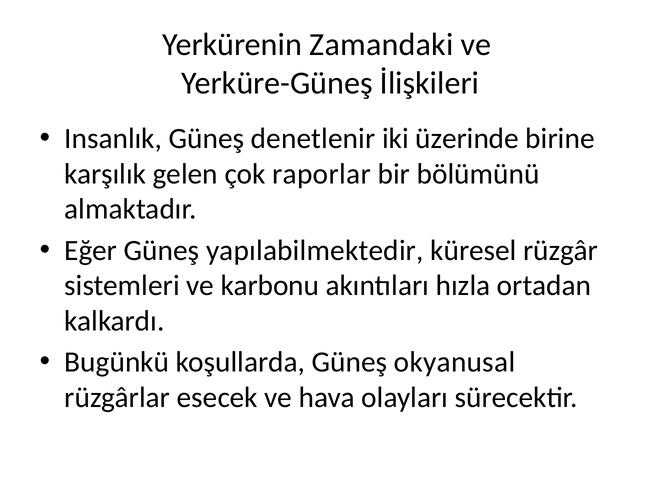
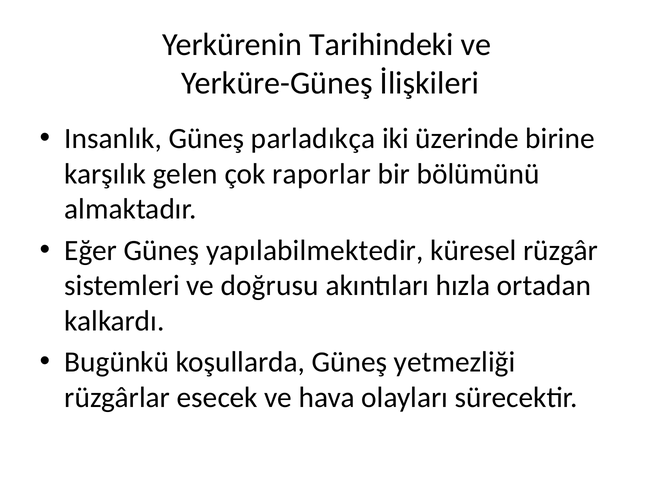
Zamandaki: Zamandaki -> Tarihindeki (382, 45)
denetlenir: denetlenir -> parladıkça (313, 139)
karbonu: karbonu -> doğrusu (270, 286)
okyanusal: okyanusal -> yetmezliği (455, 362)
